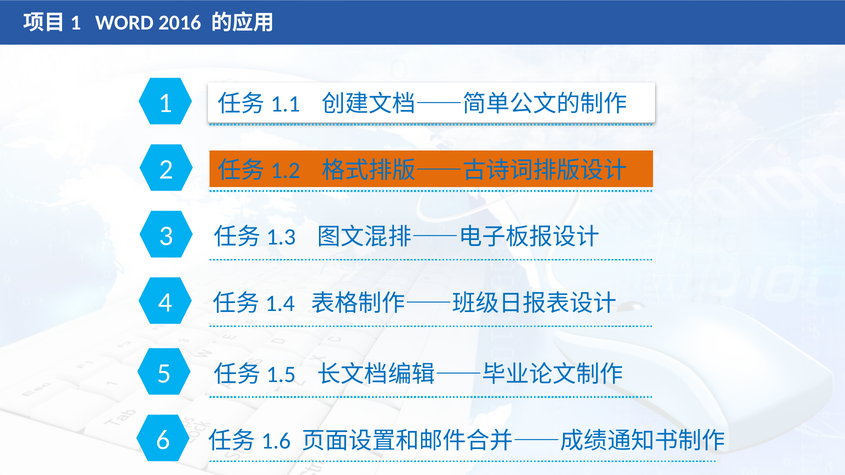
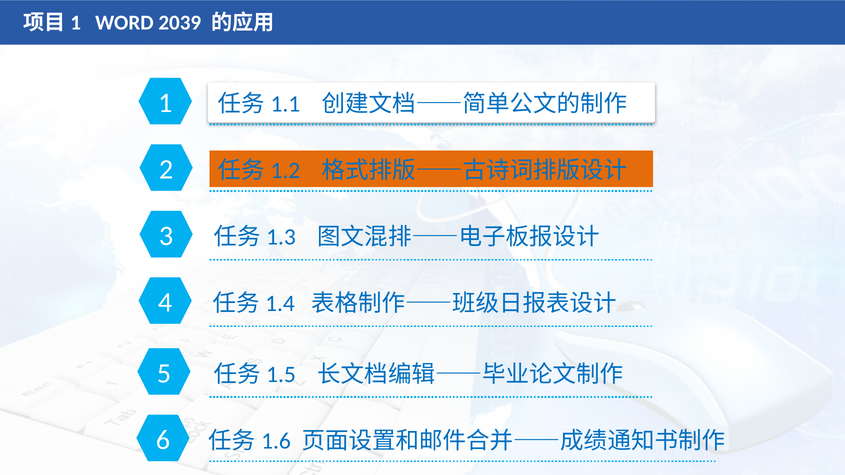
2016: 2016 -> 2039 (180, 23)
